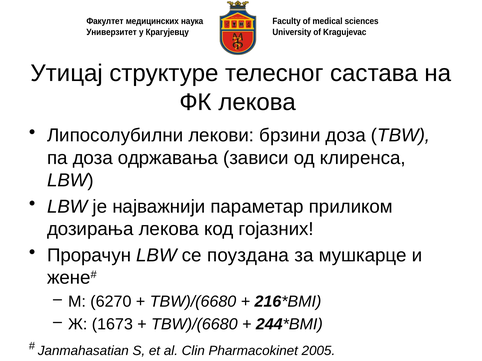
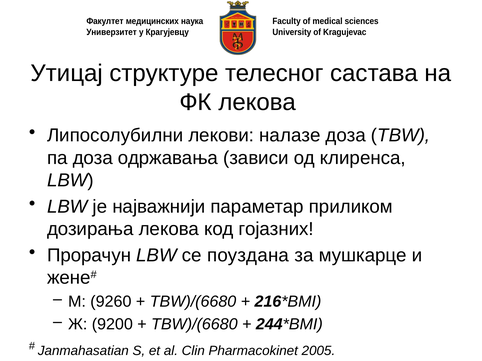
брзини: брзини -> налазе (290, 136)
6270: 6270 -> 9260 (111, 302)
1673: 1673 -> 9200 (112, 325)
